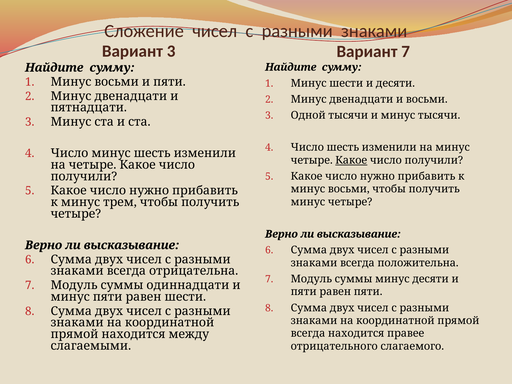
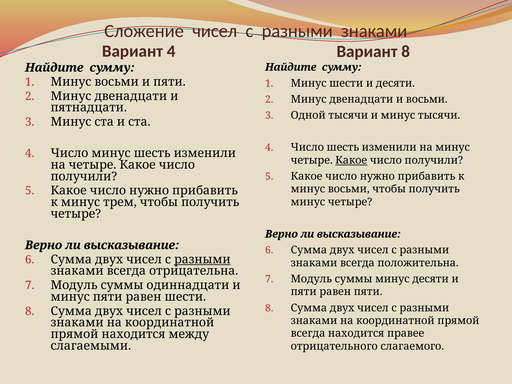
Вариант 3: 3 -> 4 (171, 51)
Вариант 7: 7 -> 8 (406, 51)
разными underline: none -> present (202, 259)
